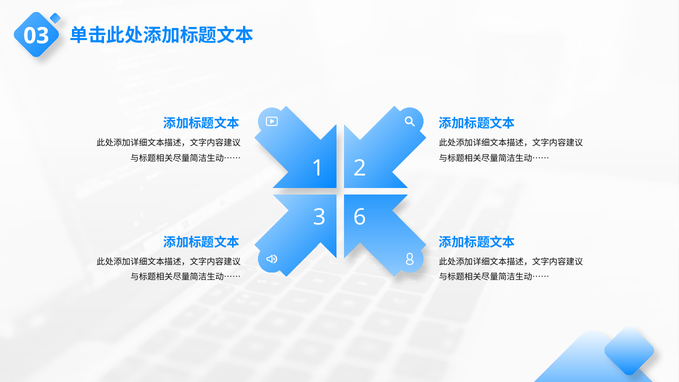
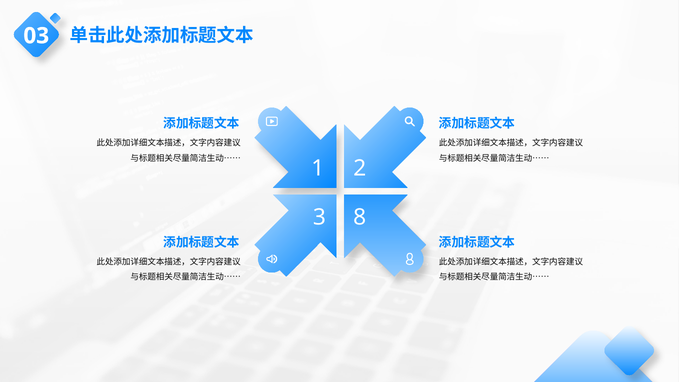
6: 6 -> 8 (360, 217)
